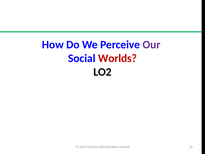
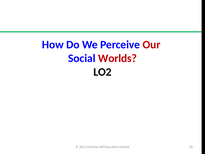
Our colour: purple -> red (151, 45)
